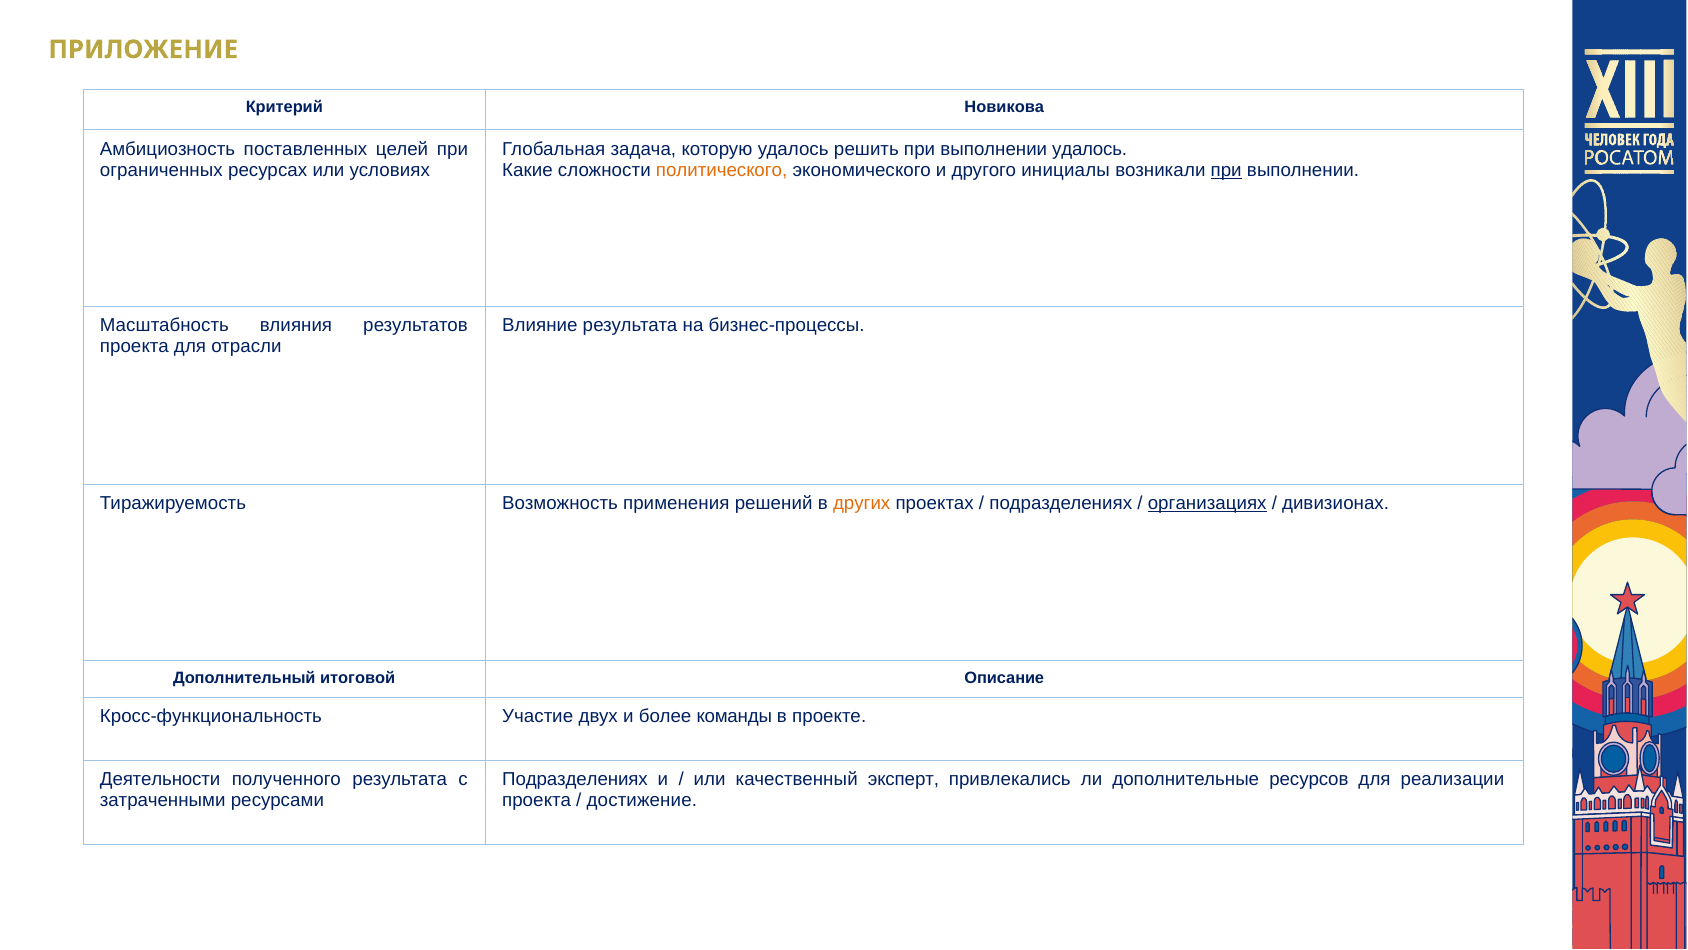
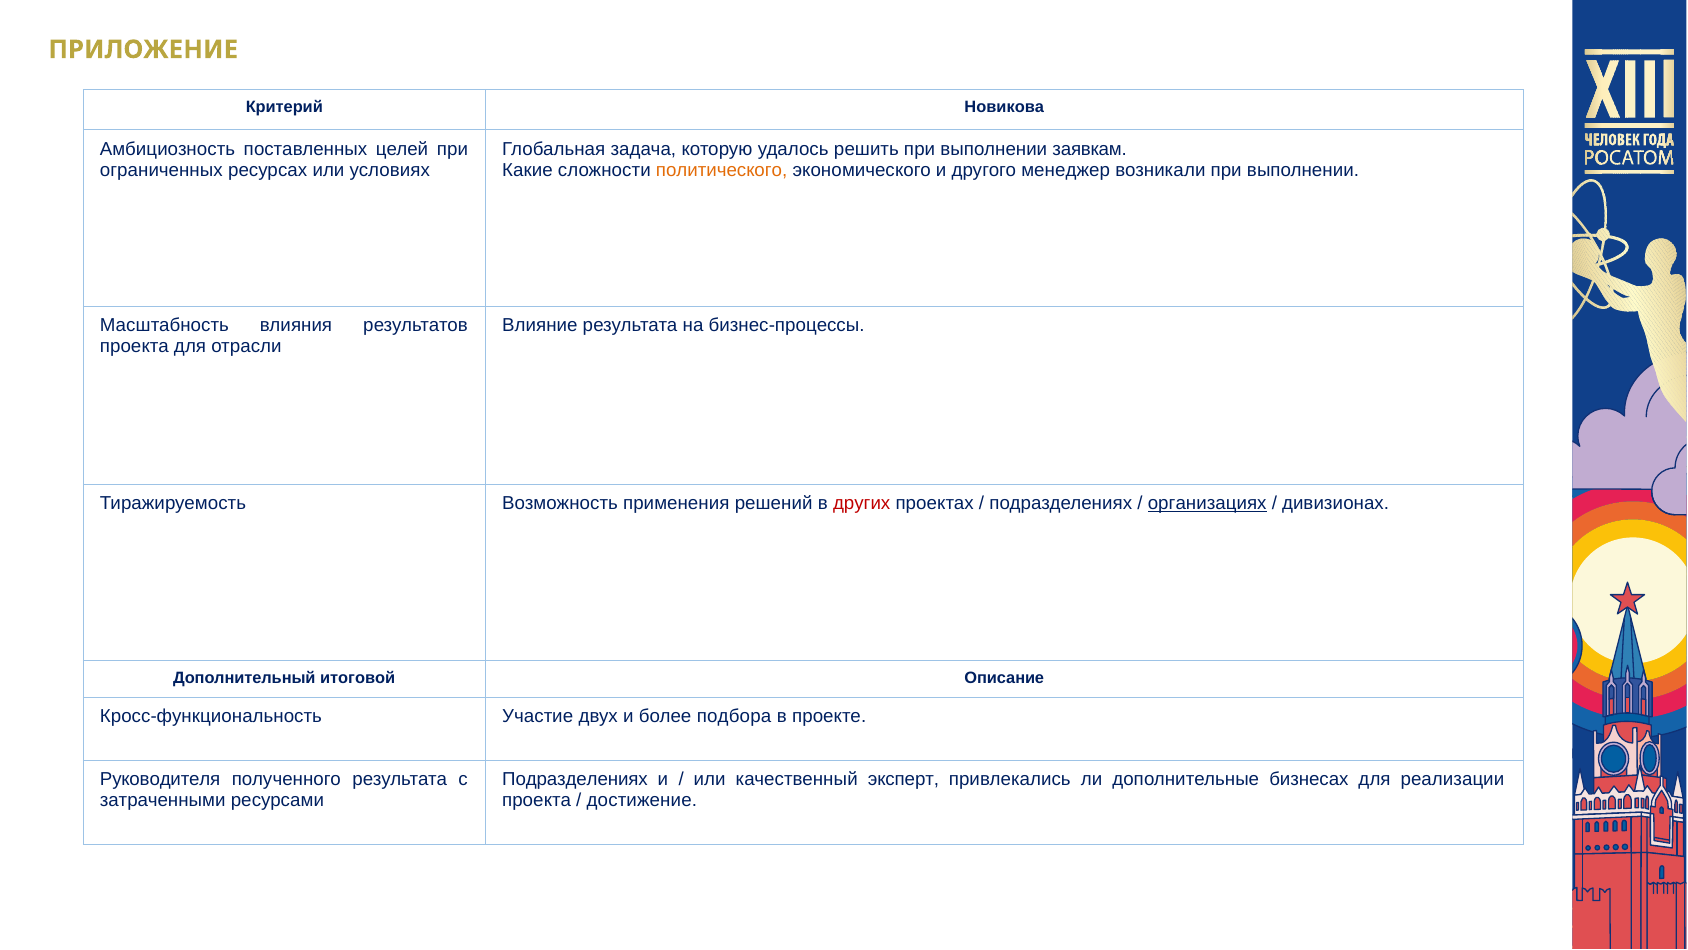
выполнении удалось: удалось -> заявкам (1090, 149)
инициалы: инициалы -> менеджер (1066, 170)
при underline: present -> none (1226, 170)
других colour: orange -> red (862, 504)
команды: команды -> подбора (734, 716)
Деятельности: Деятельности -> Руководителя (160, 779)
ресурсов: ресурсов -> бизнесах (1309, 779)
